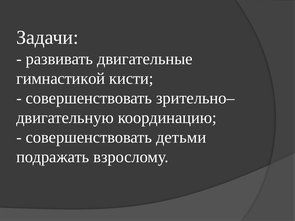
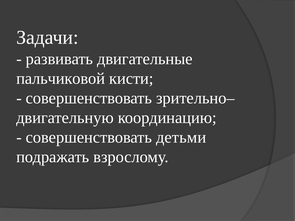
гимнастикой: гимнастикой -> пальчиковой (61, 79)
